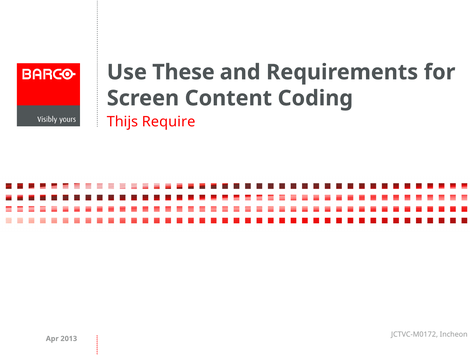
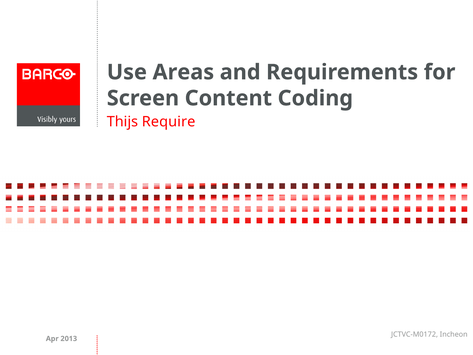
These: These -> Areas (183, 72)
